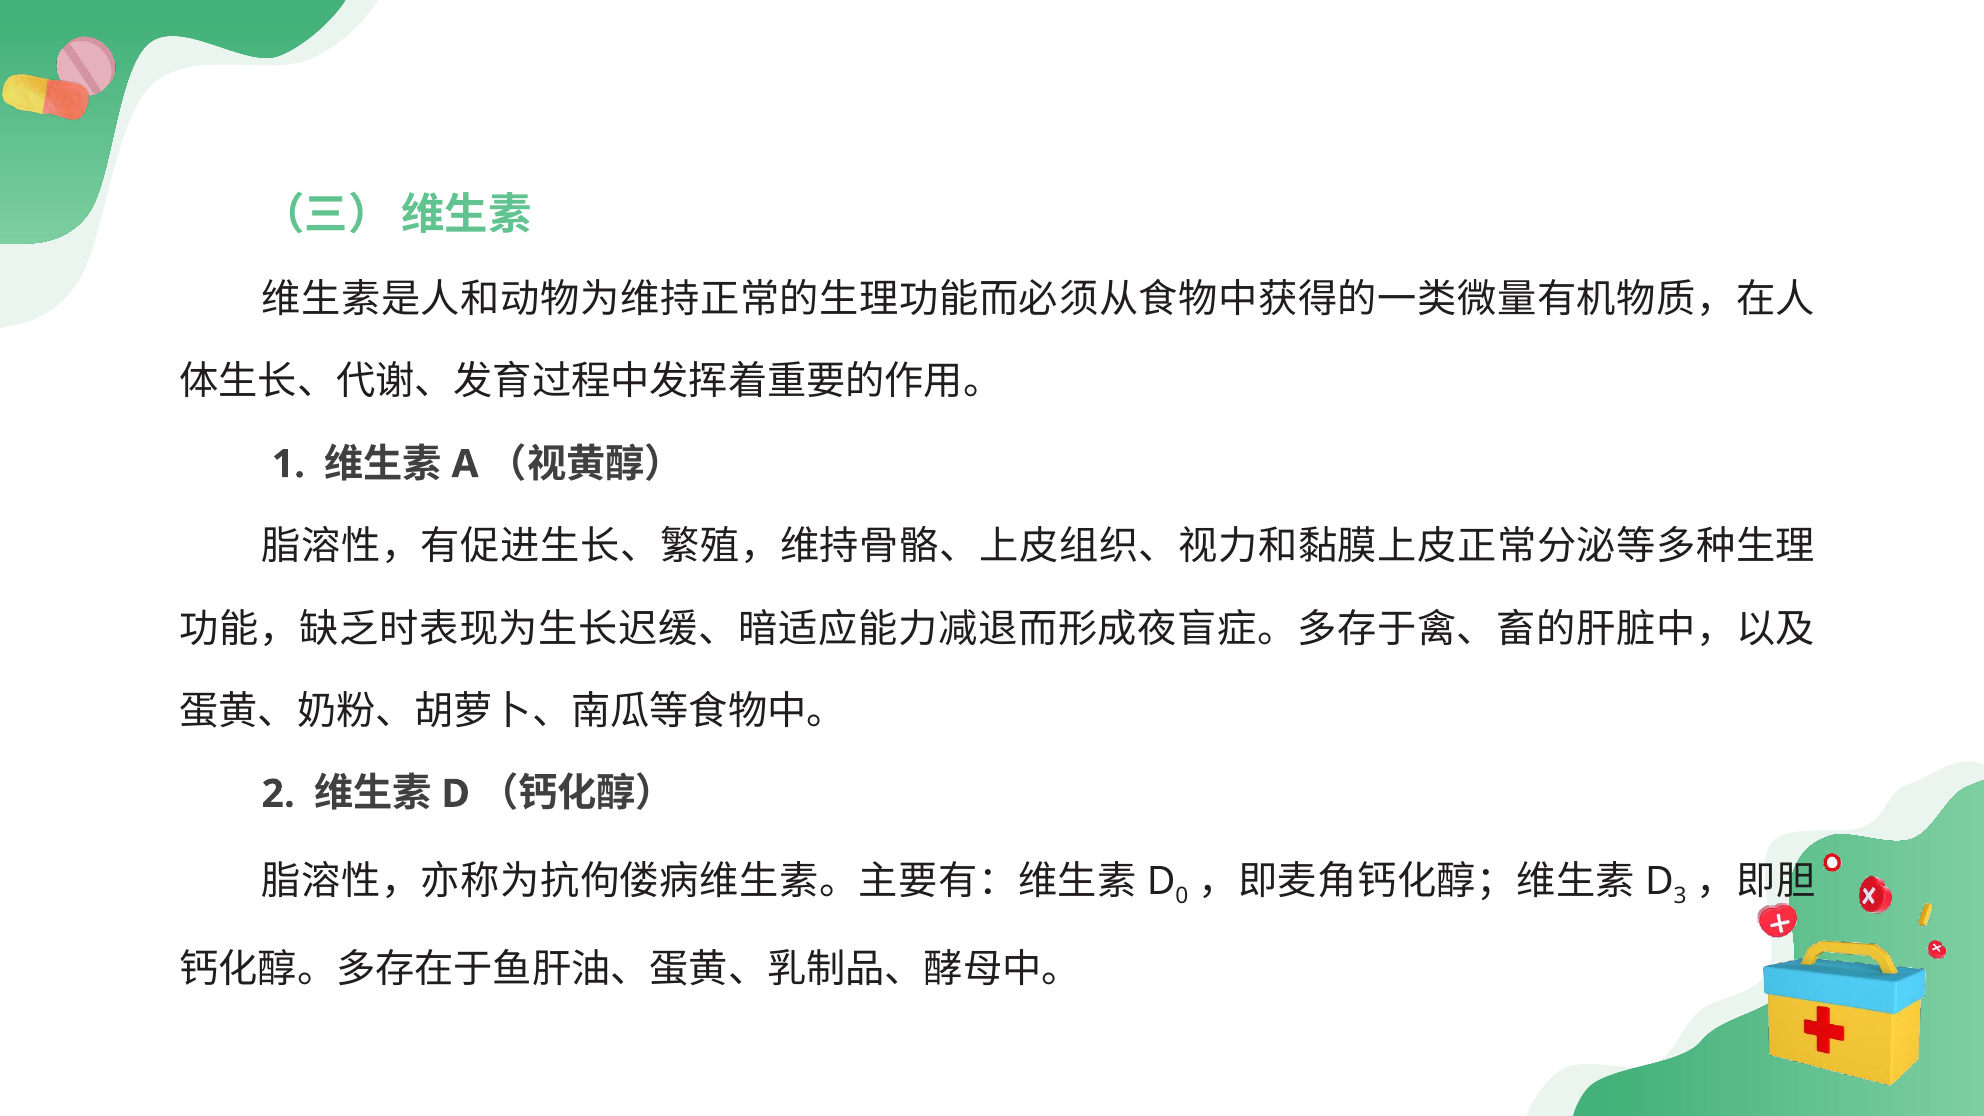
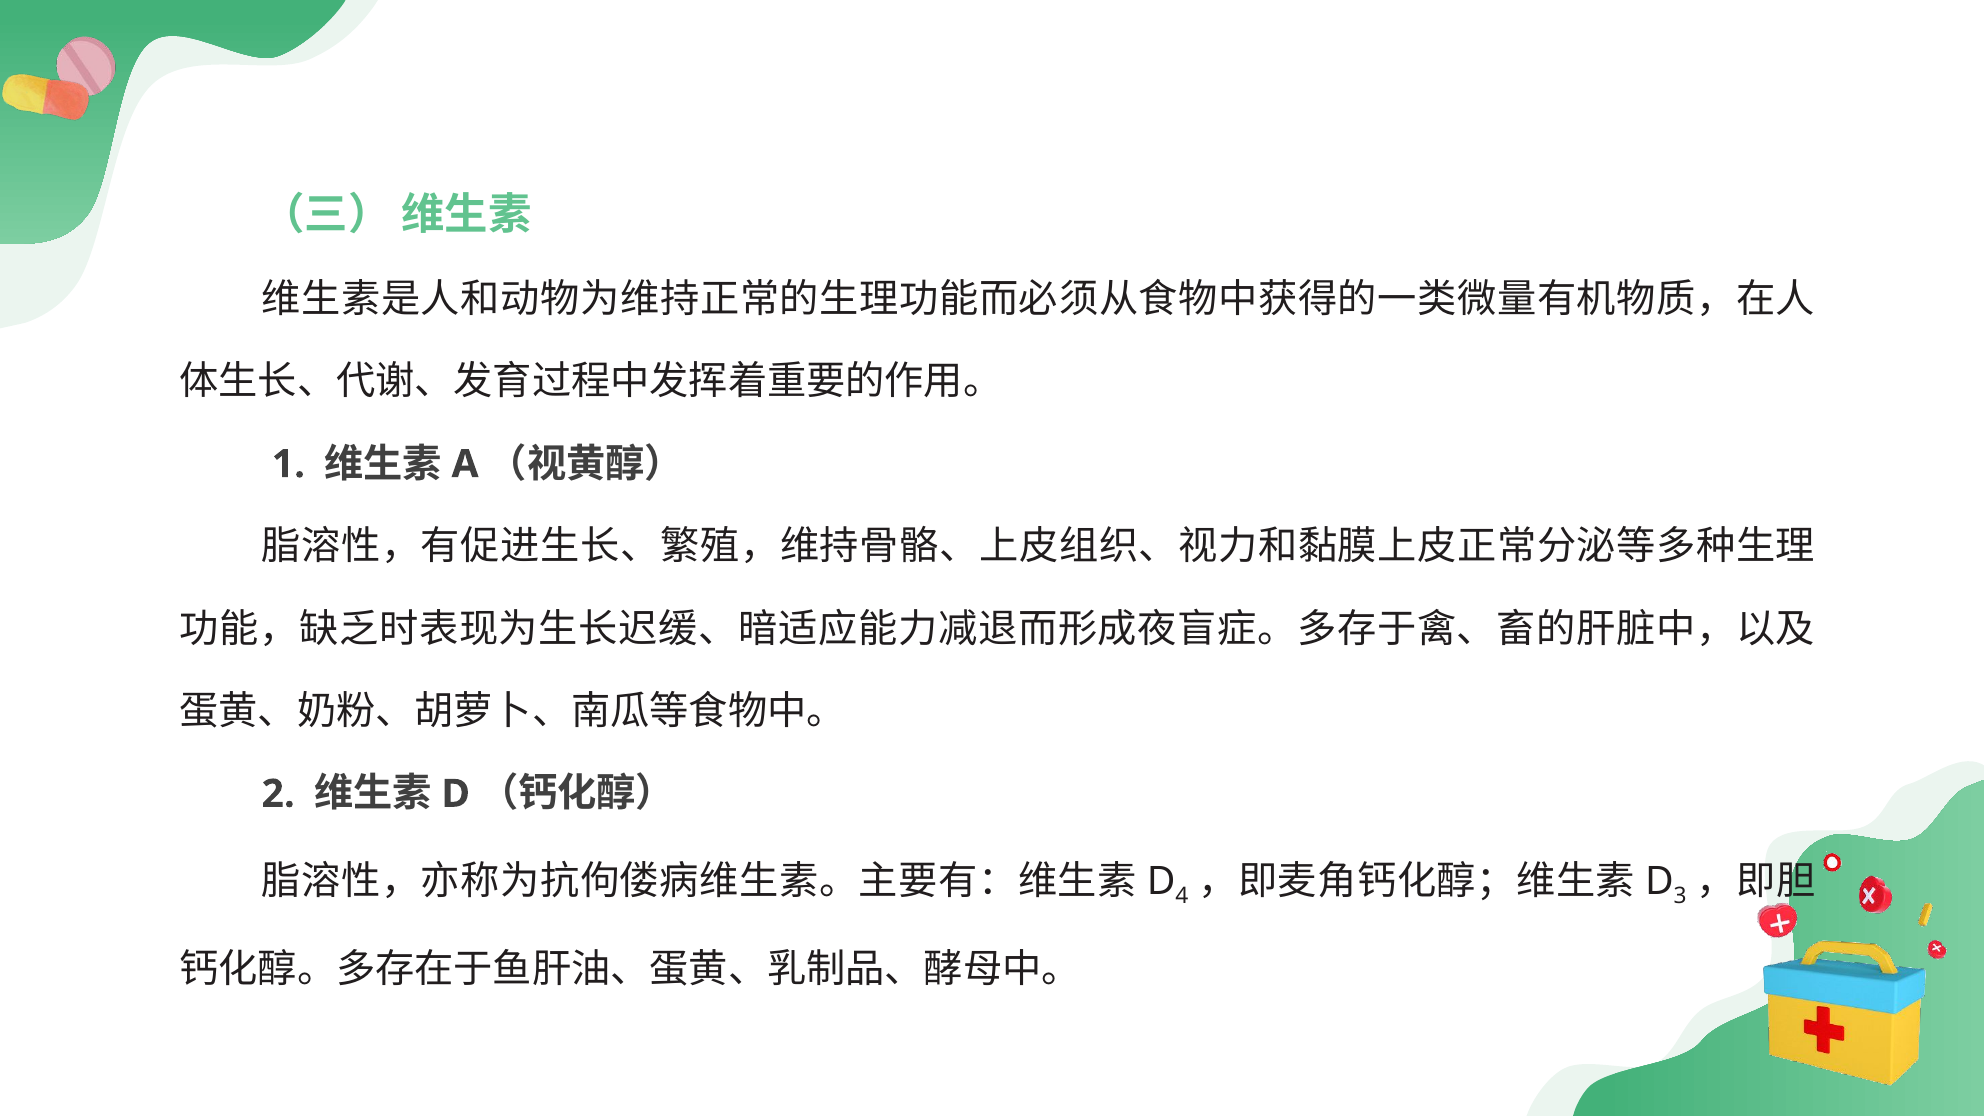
0: 0 -> 4 (1182, 896)
